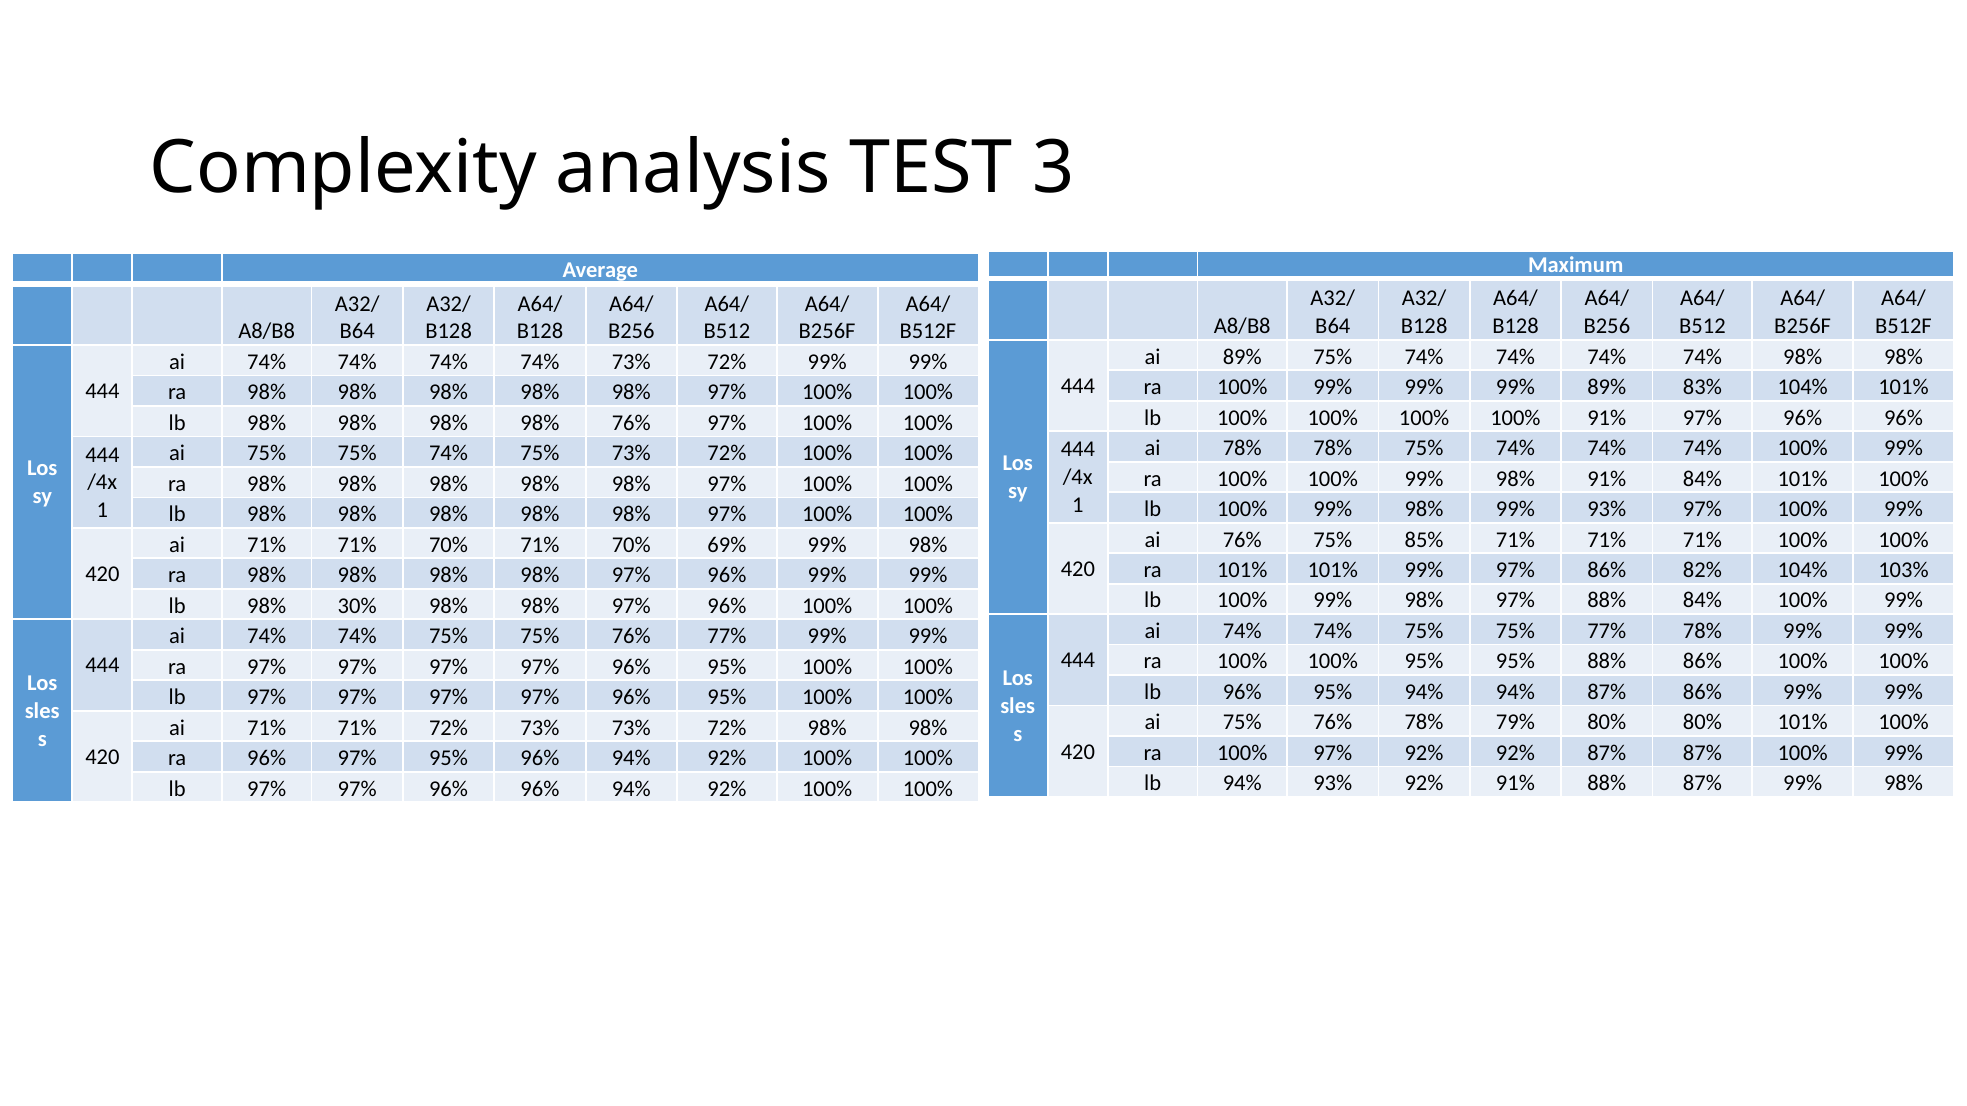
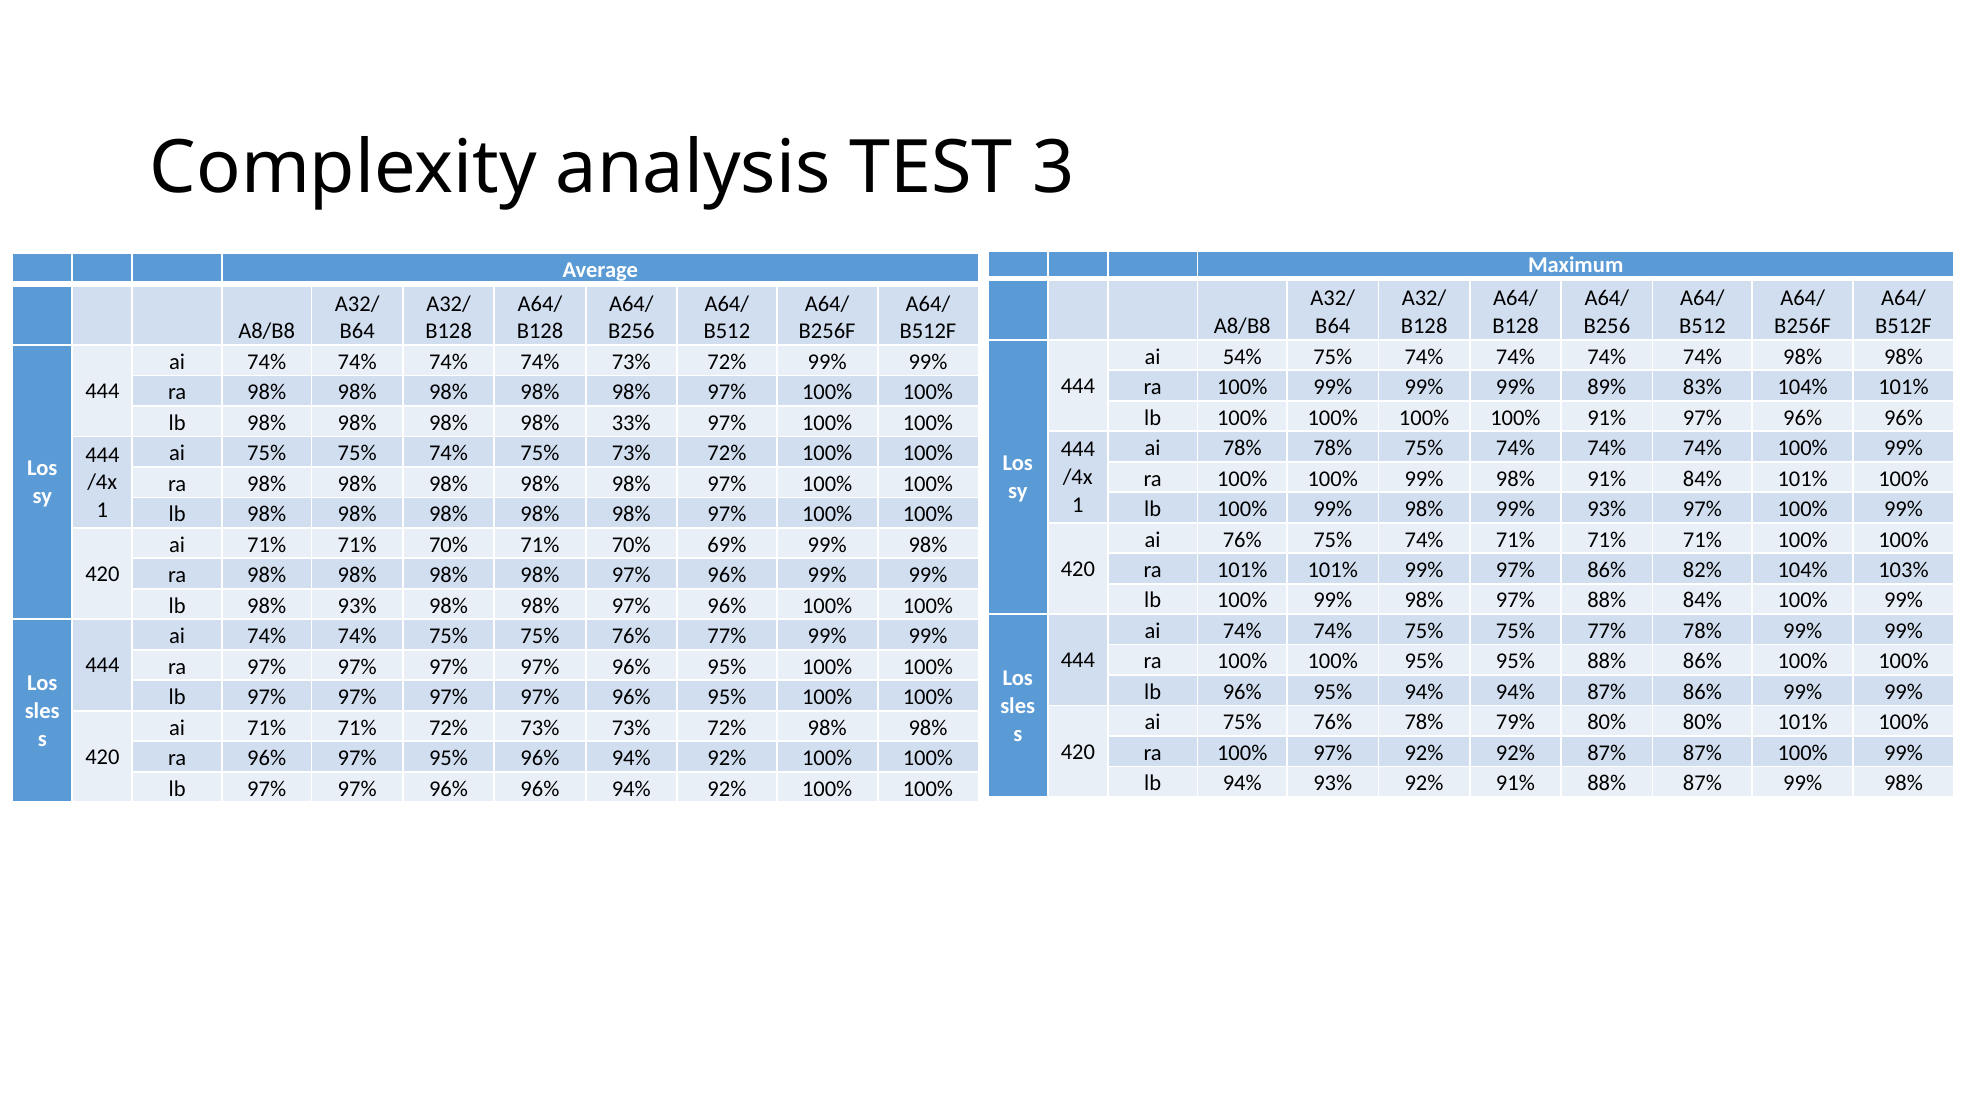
ai 89%: 89% -> 54% (1242, 357)
98% 76%: 76% -> 33% (631, 423)
76% 75% 85%: 85% -> 74% (1424, 540)
98% 30%: 30% -> 93% (357, 606)
